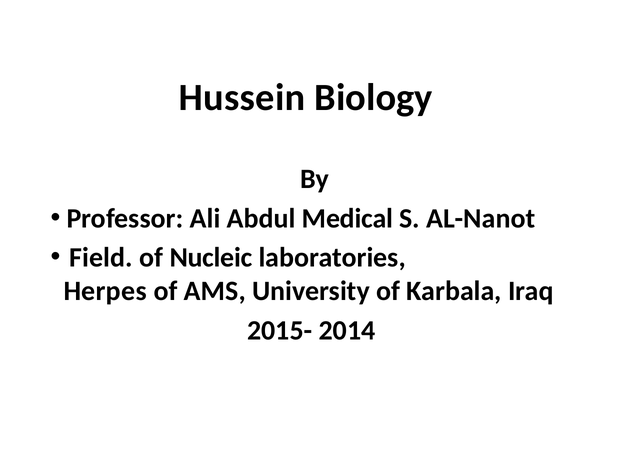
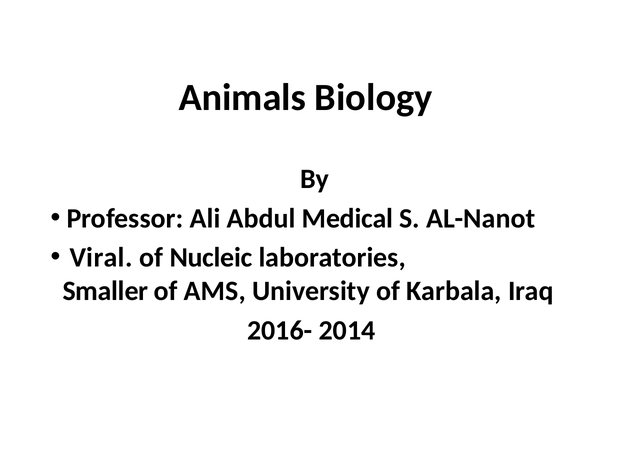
Hussein: Hussein -> Animals (242, 97)
Field: Field -> Viral (101, 257)
Herpes: Herpes -> Smaller (105, 291)
2015-: 2015- -> 2016- (280, 330)
